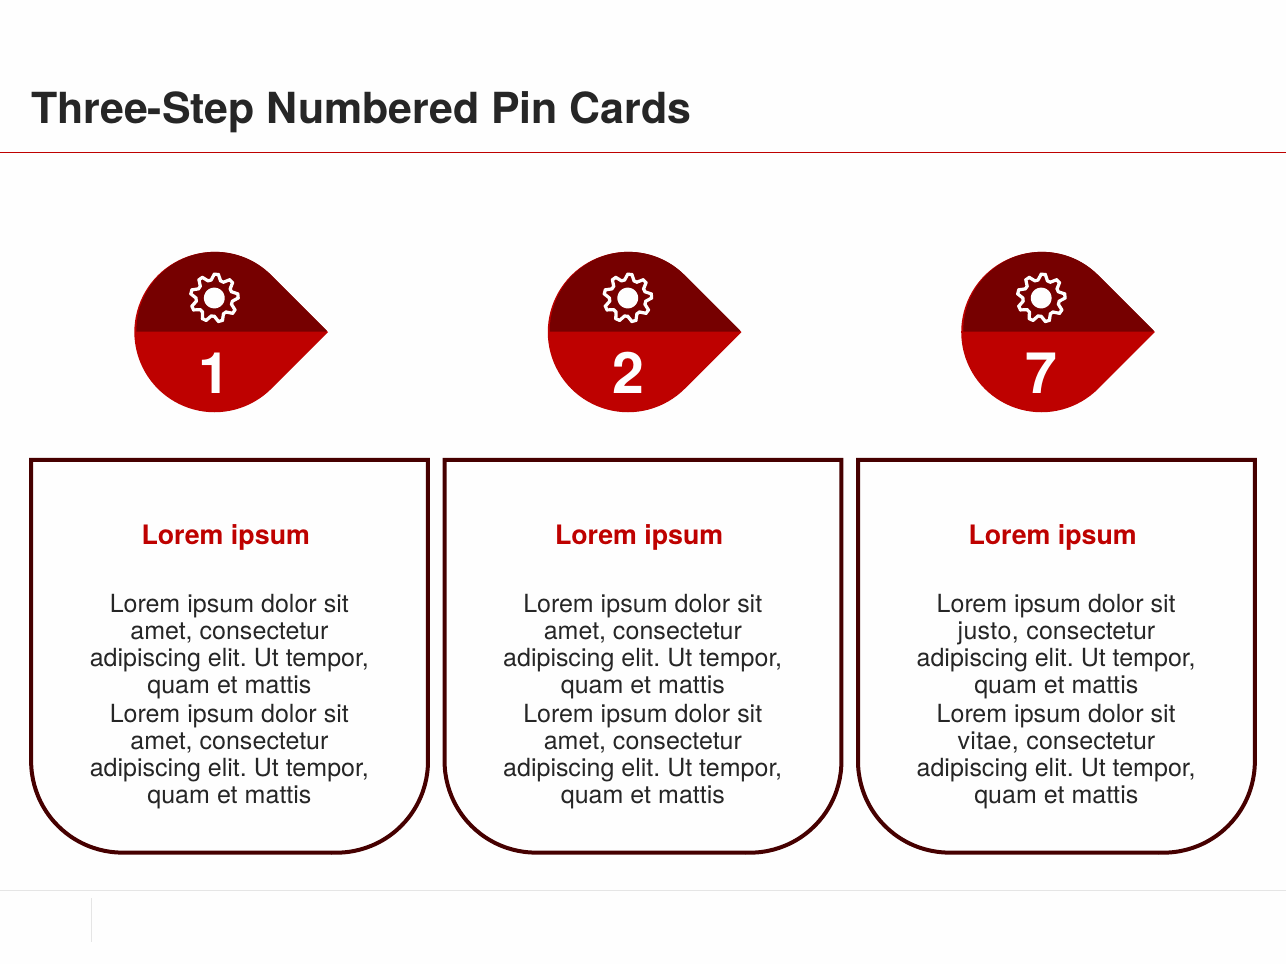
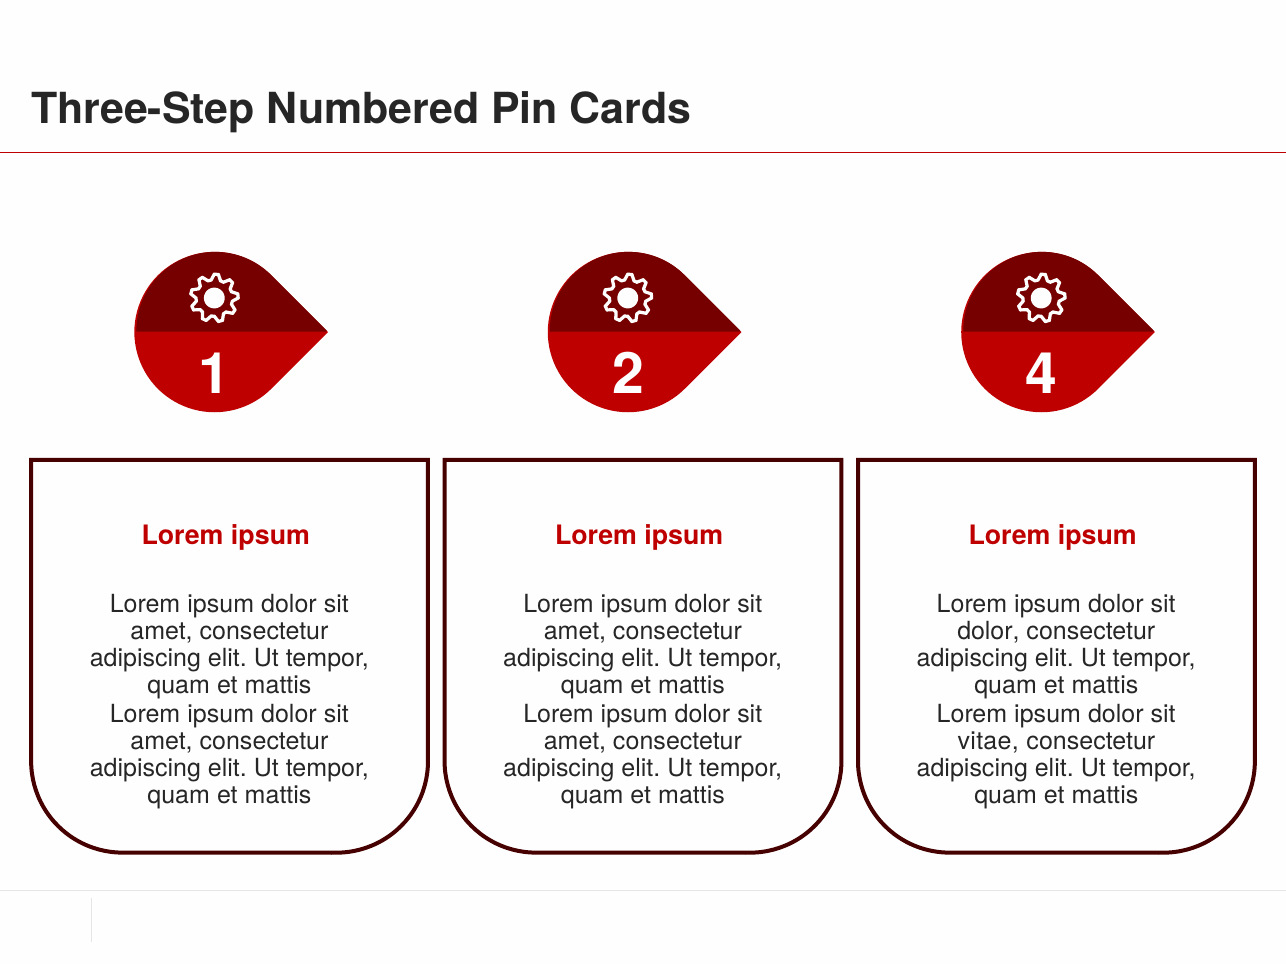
7: 7 -> 4 (1042, 374)
justo: justo -> dolor (988, 631)
